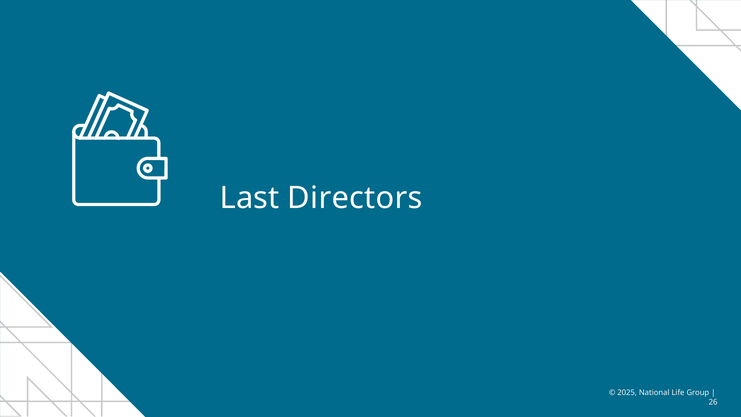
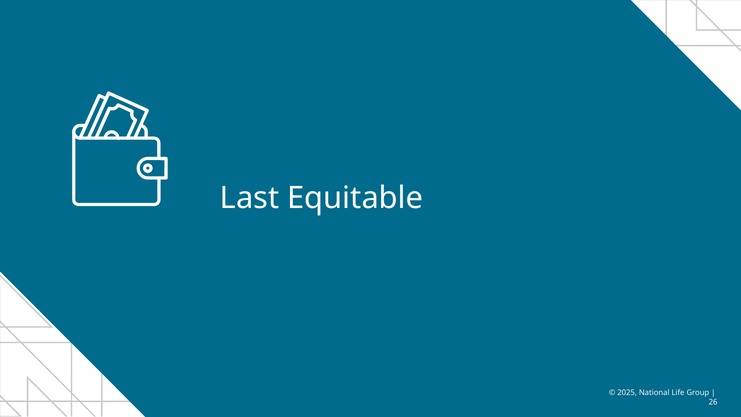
Directors: Directors -> Equitable (355, 198)
